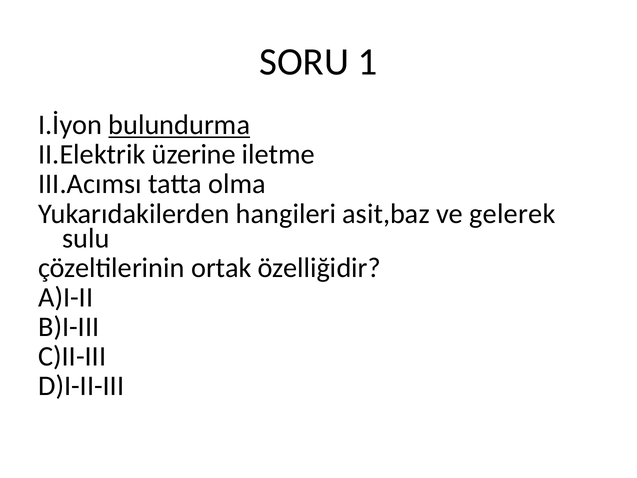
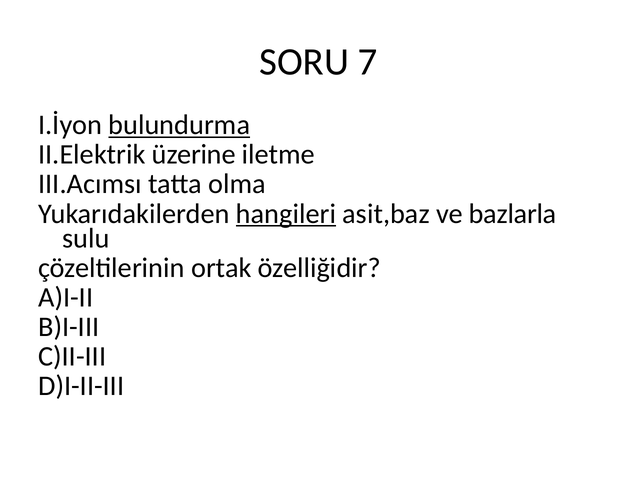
1: 1 -> 7 (368, 62)
hangileri underline: none -> present (286, 214)
gelerek: gelerek -> bazlarla (513, 214)
